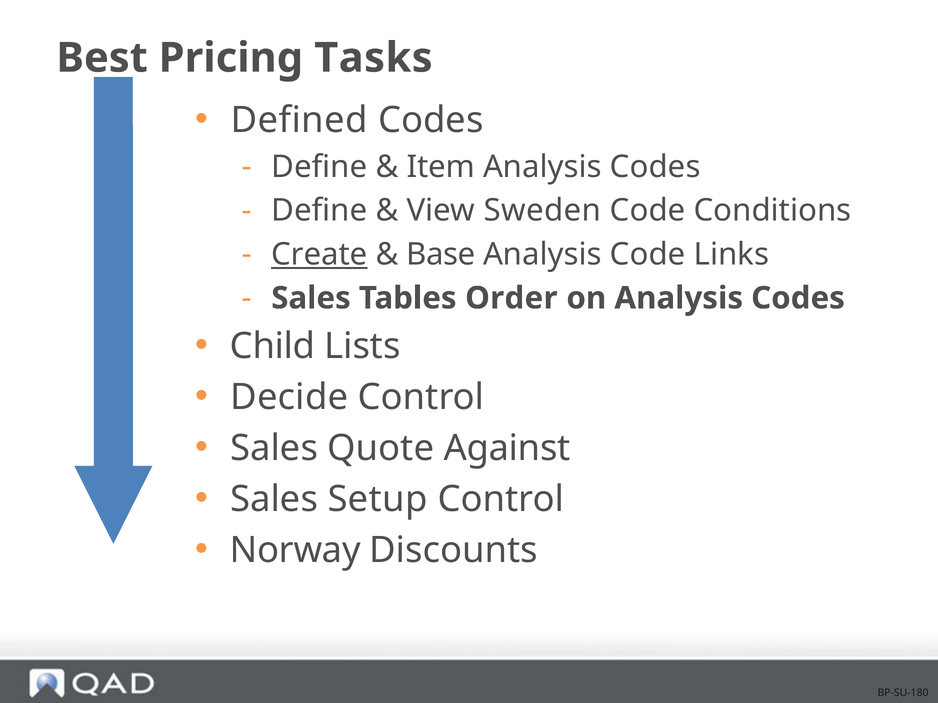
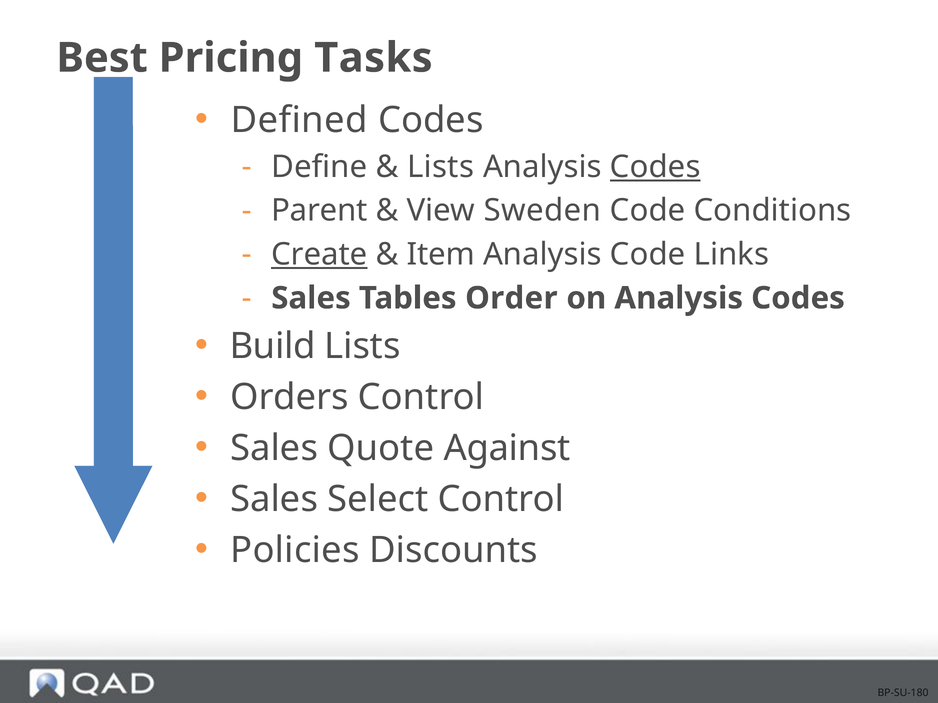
Item: Item -> Lists (441, 167)
Codes underline: none -> present (655, 167)
Define: Define -> Parent (319, 211)
Base: Base -> Item (441, 255)
Child: Child -> Build (273, 347)
Decide: Decide -> Orders (289, 398)
Setup: Setup -> Select (378, 500)
Norway: Norway -> Policies (295, 551)
